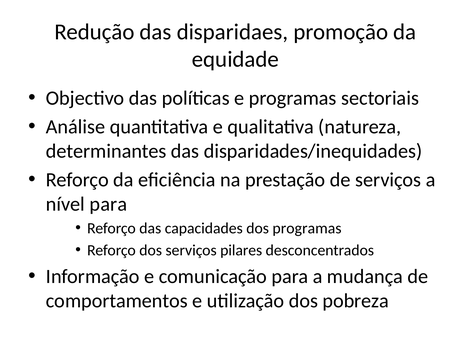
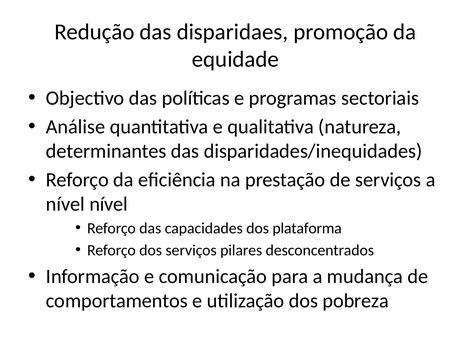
nível para: para -> nível (109, 204)
dos programas: programas -> plataforma (307, 229)
